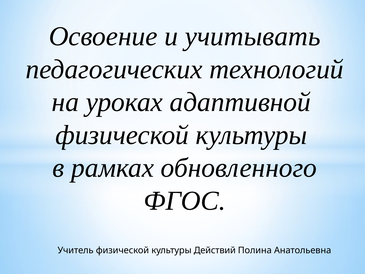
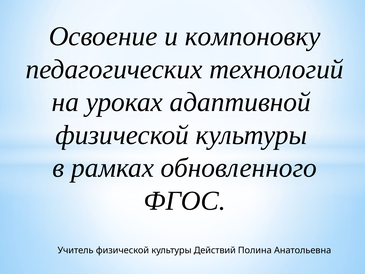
учитывать: учитывать -> компоновку (253, 36)
